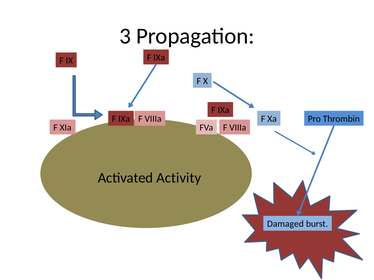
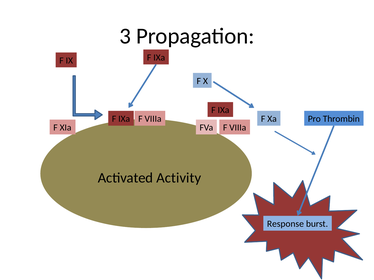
Damaged: Damaged -> Response (285, 224)
